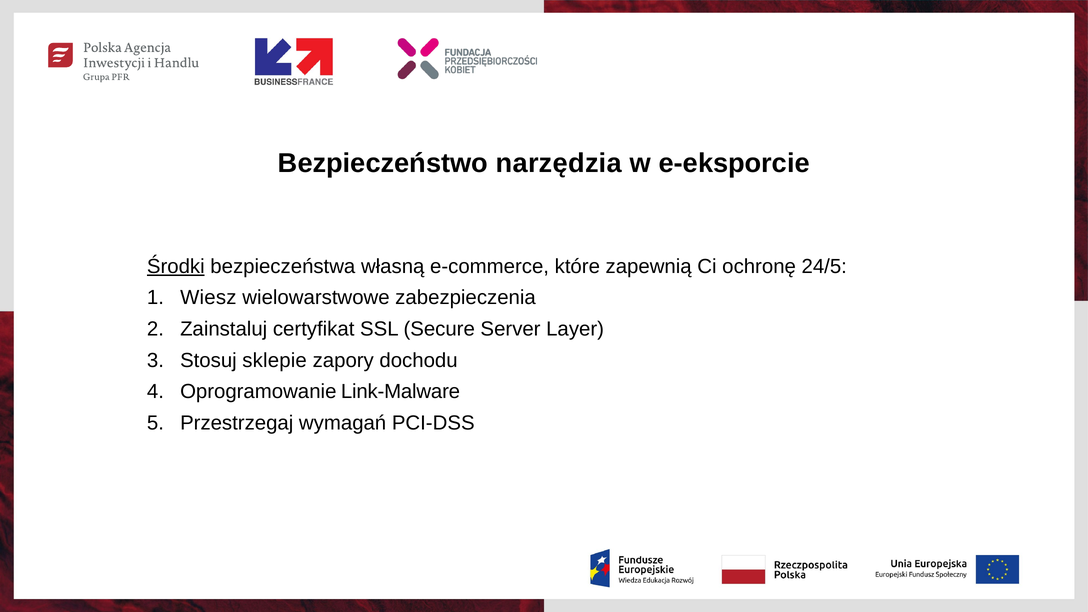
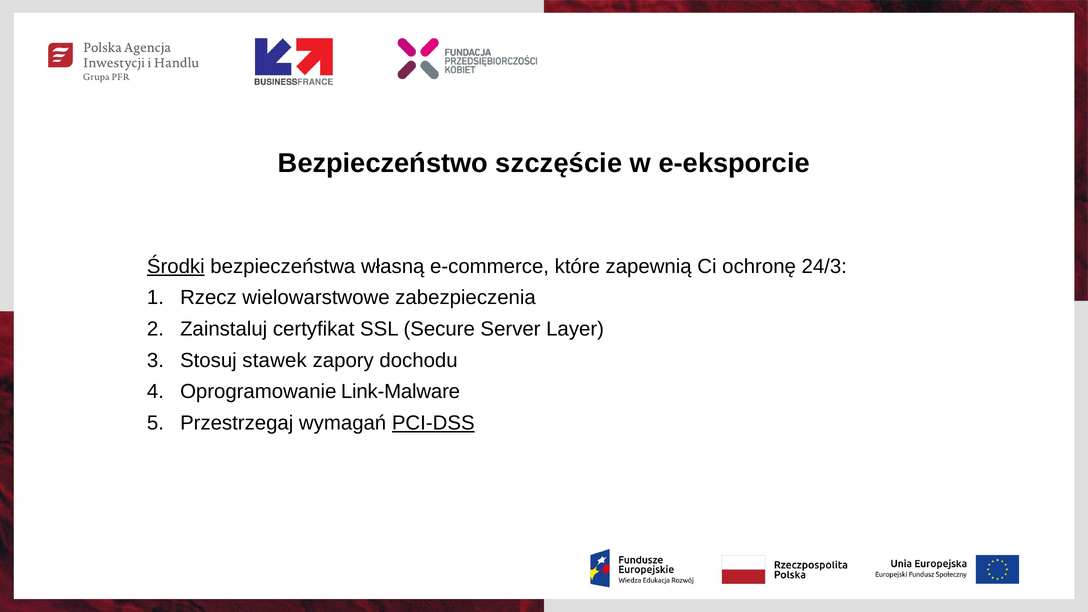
narzędzia: narzędzia -> szczęście (559, 163)
24/5: 24/5 -> 24/3 (824, 266)
Wiesz: Wiesz -> Rzecz (208, 298)
sklepie: sklepie -> stawek (275, 360)
PCI-DSS underline: none -> present (433, 423)
